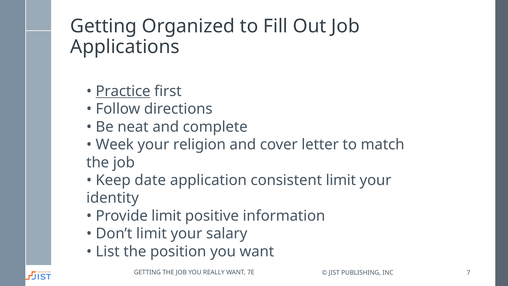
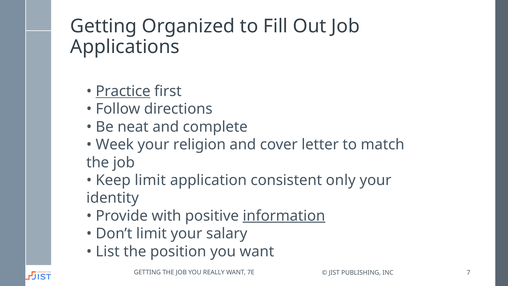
Keep date: date -> limit (150, 180)
consistent limit: limit -> only (341, 180)
Provide limit: limit -> with (166, 216)
information underline: none -> present (284, 216)
